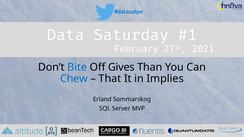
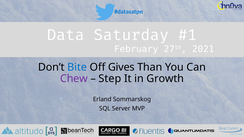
Chew colour: blue -> purple (74, 79)
That: That -> Step (110, 79)
Implies: Implies -> Growth (165, 79)
